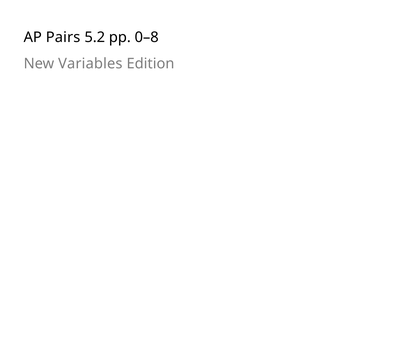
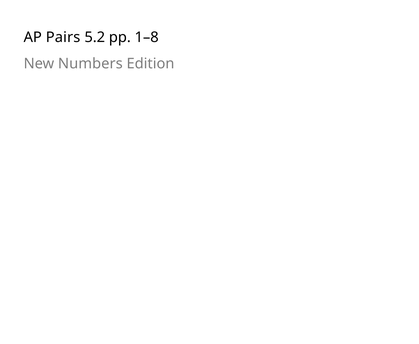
0–8: 0–8 -> 1–8 (147, 37)
Variables: Variables -> Numbers (90, 64)
